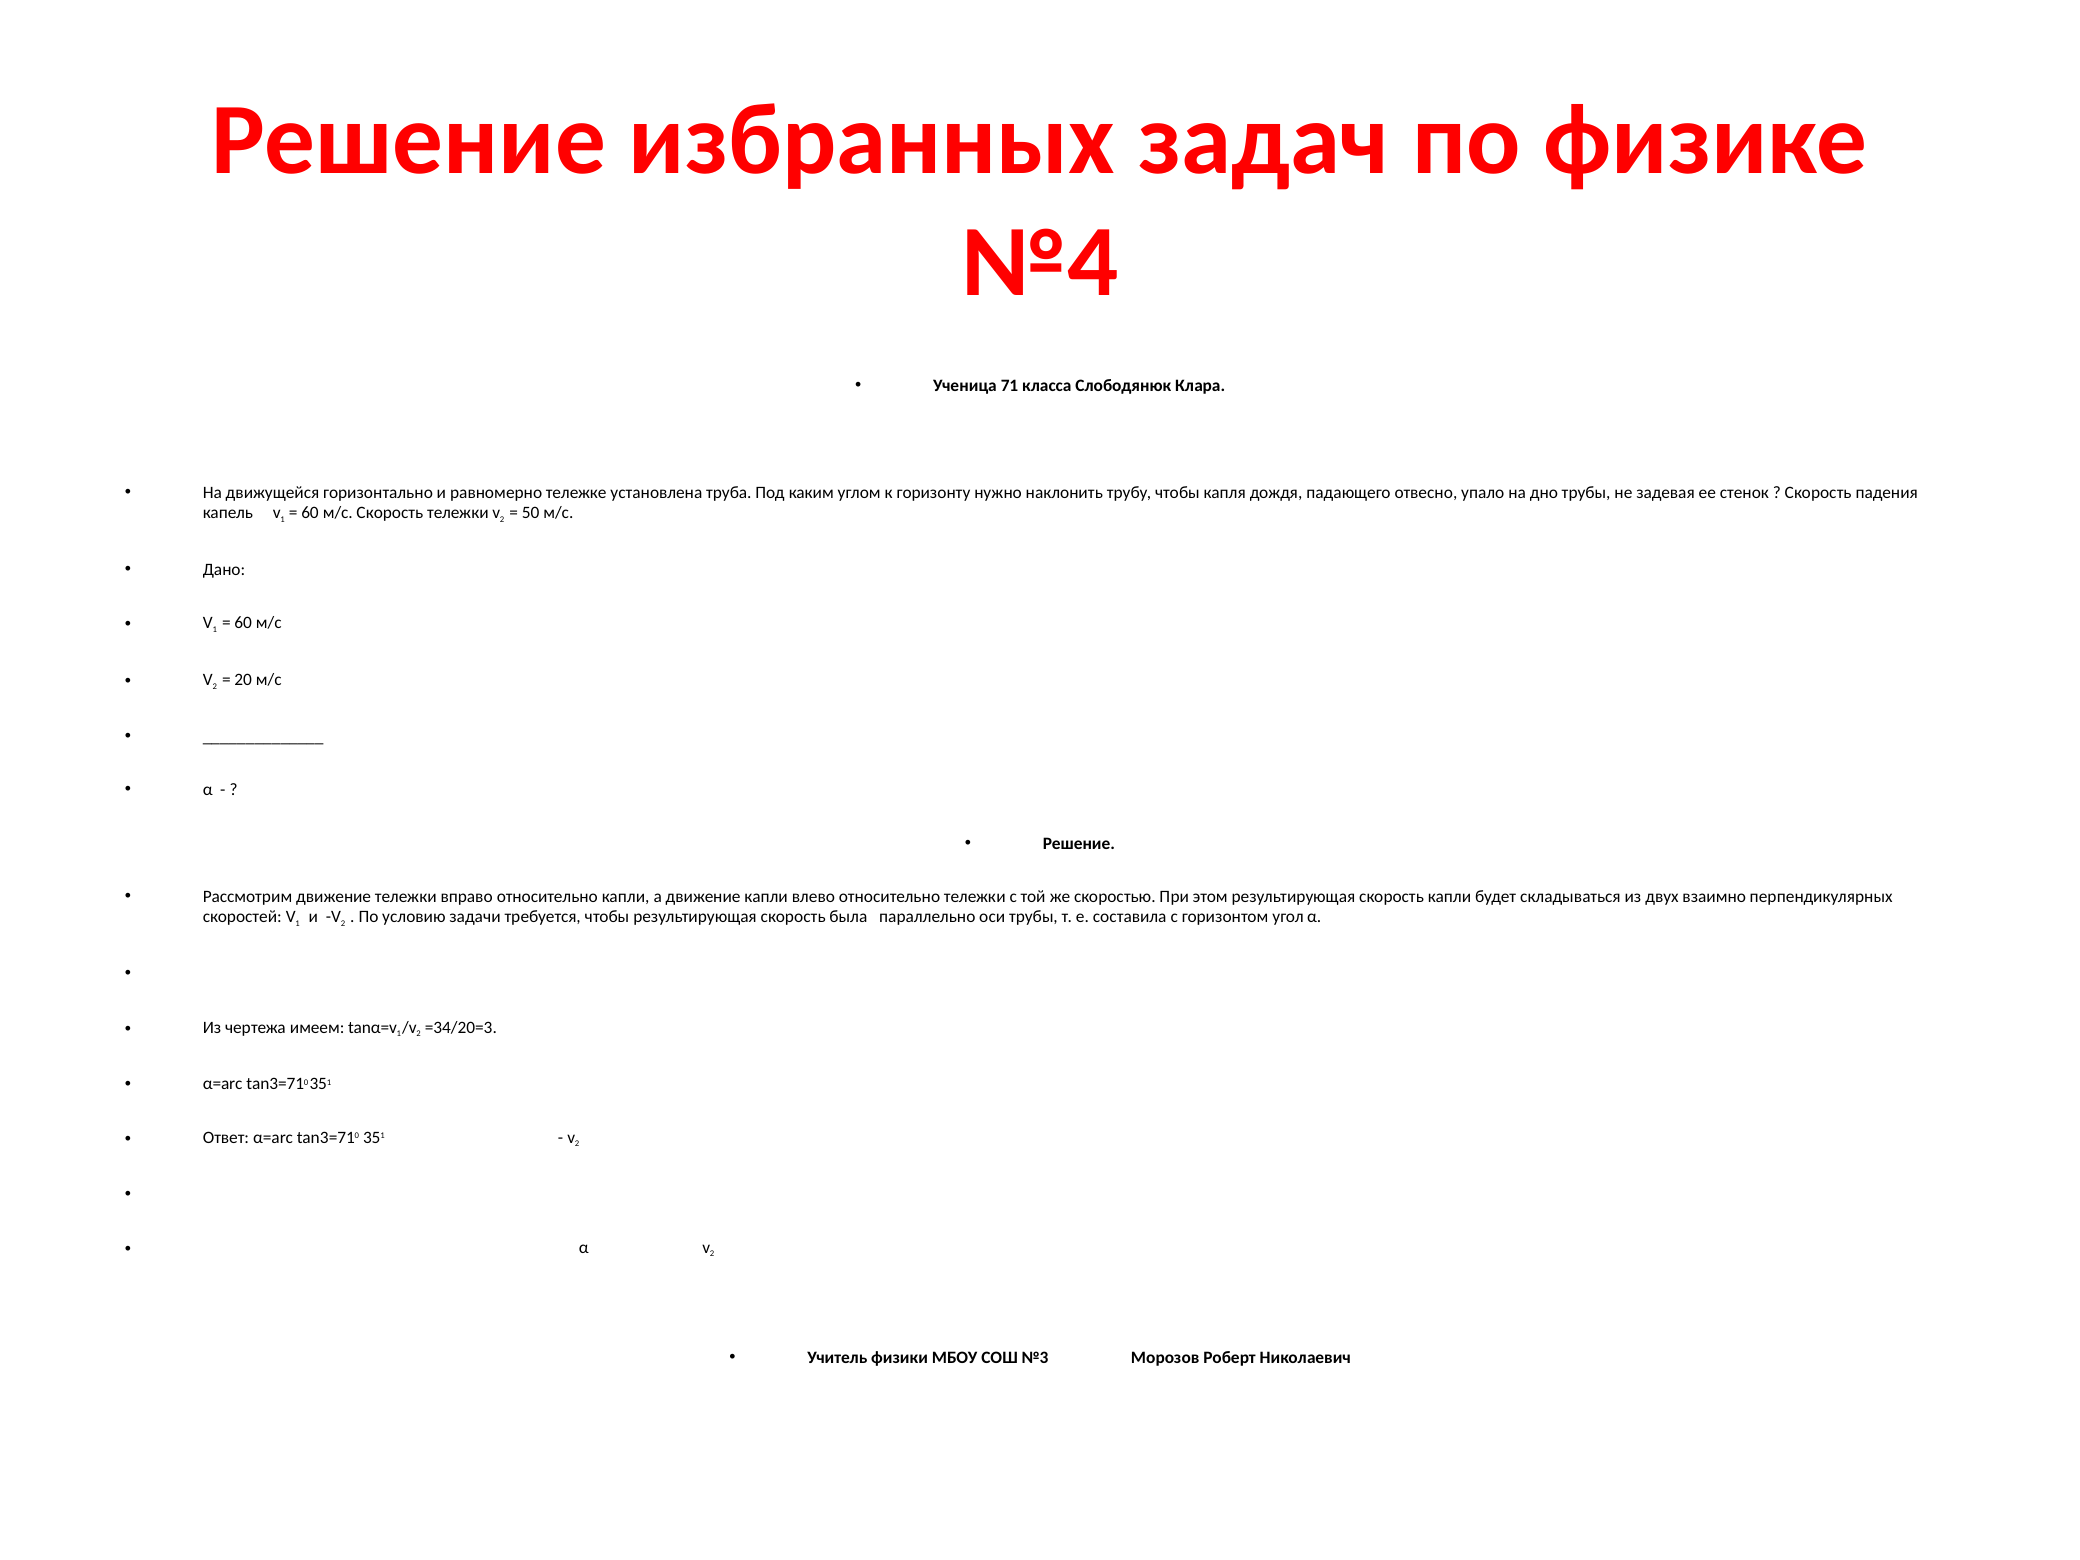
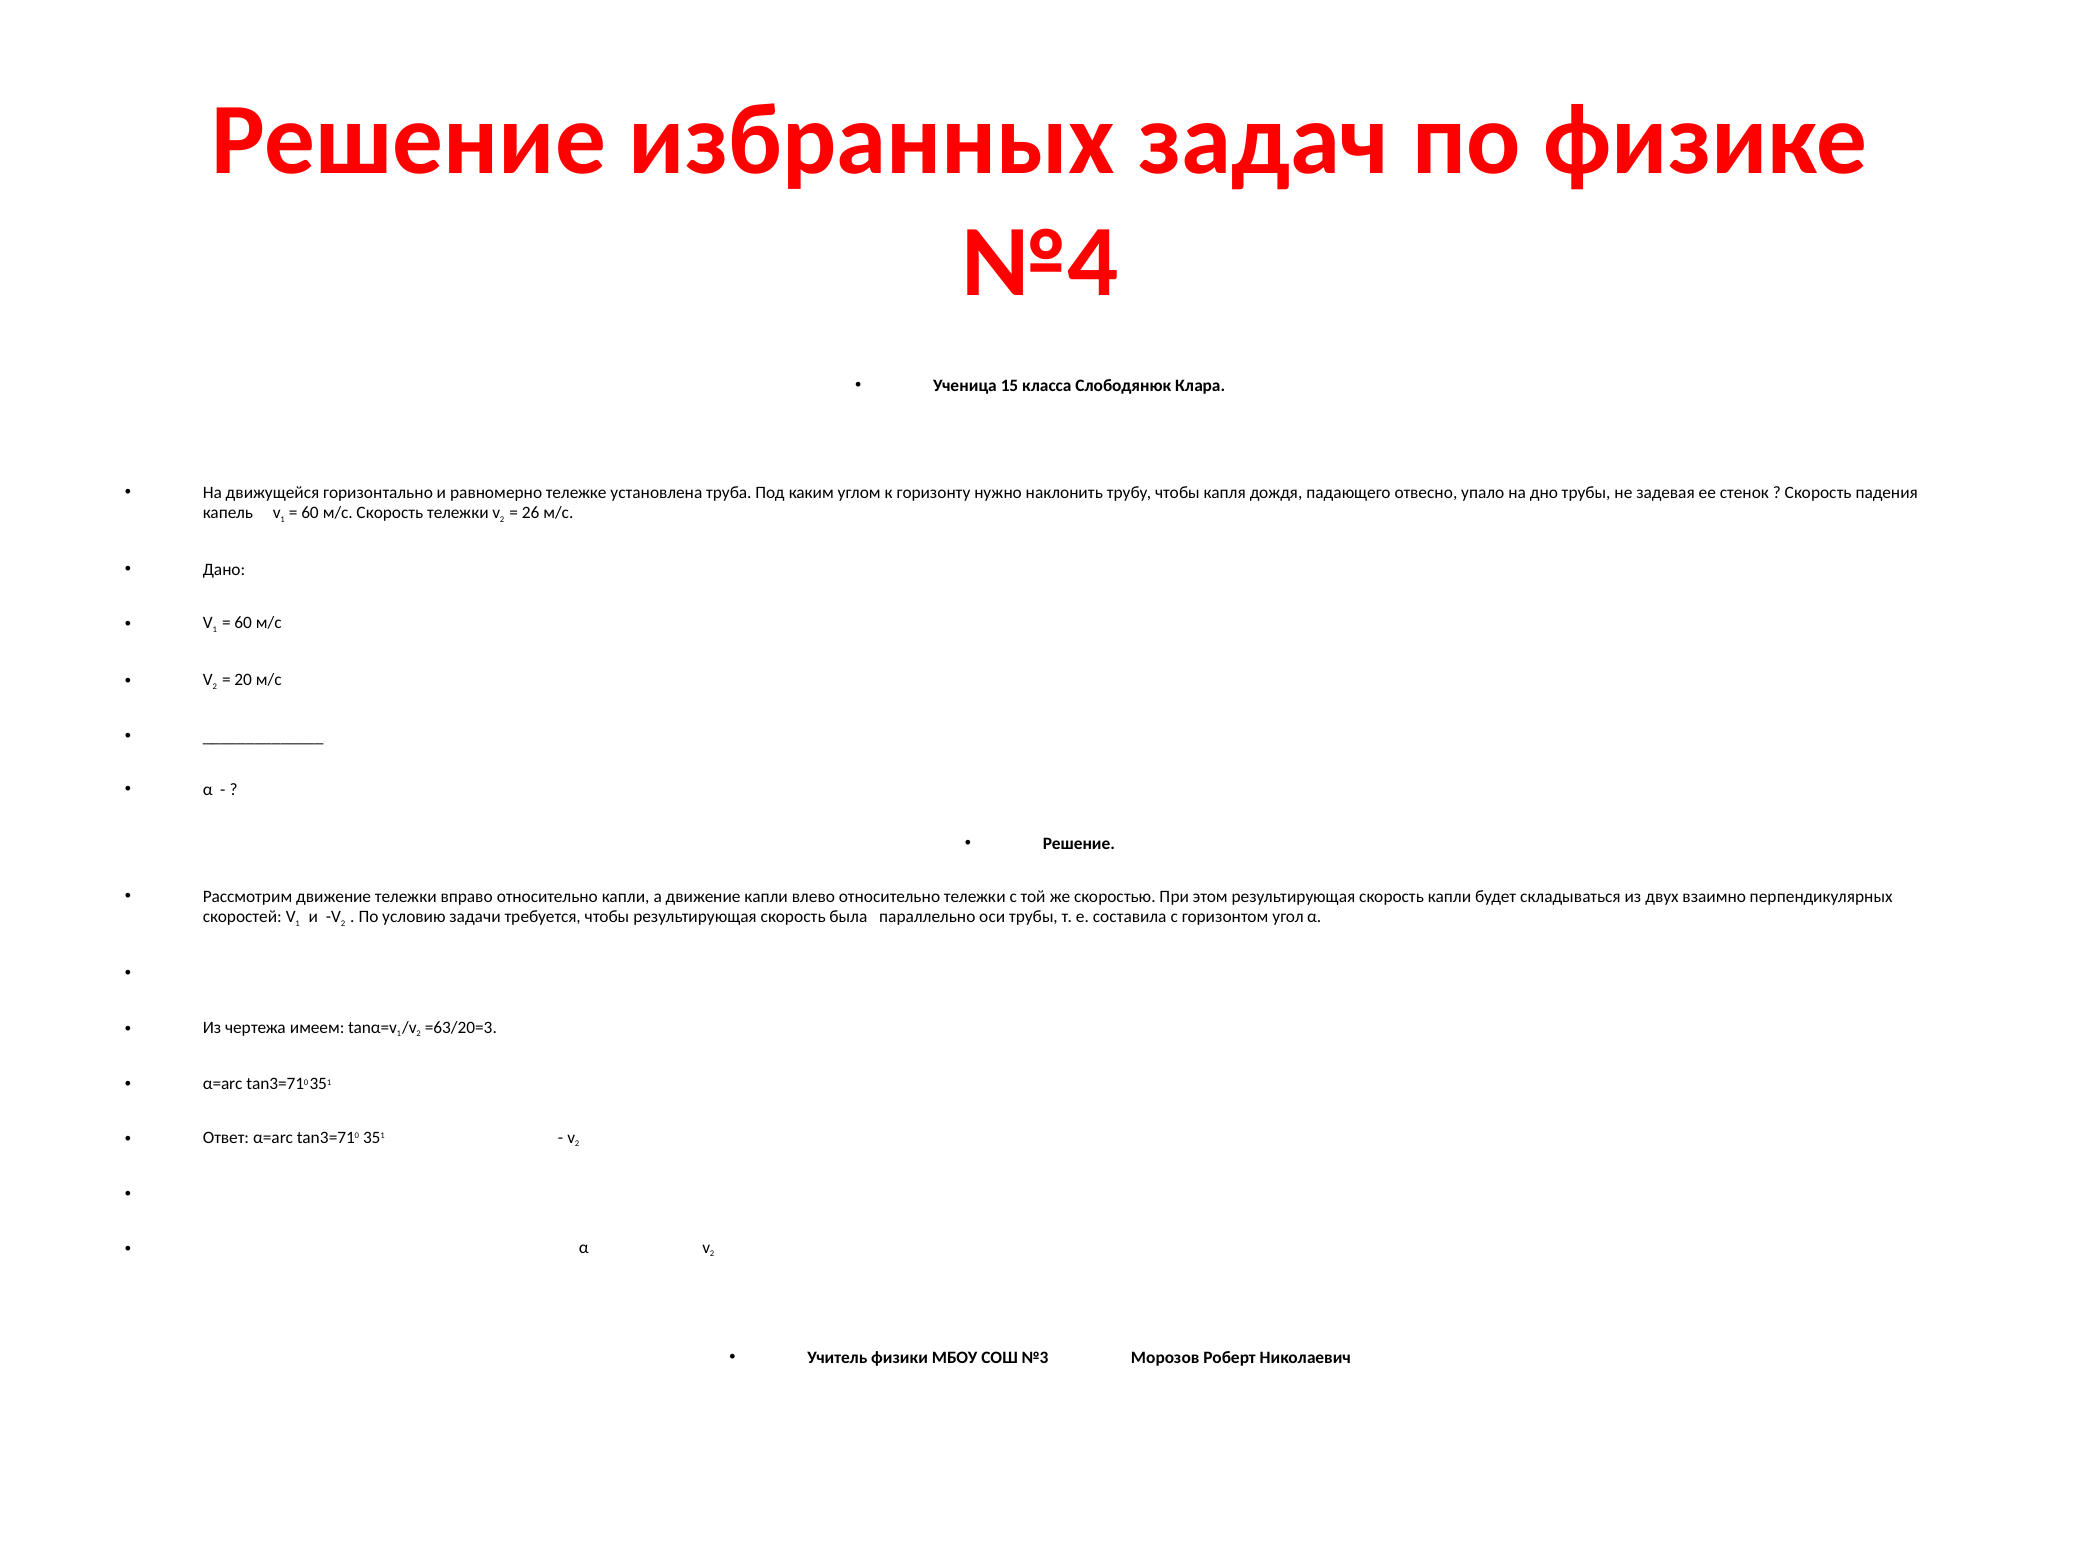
71: 71 -> 15 (1009, 386)
50: 50 -> 26 (531, 513)
=34/20=3: =34/20=3 -> =63/20=3 (461, 1027)
